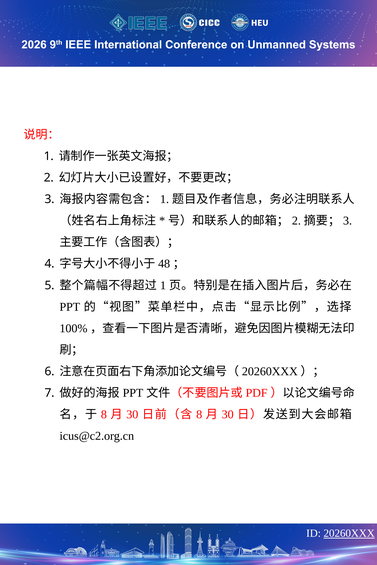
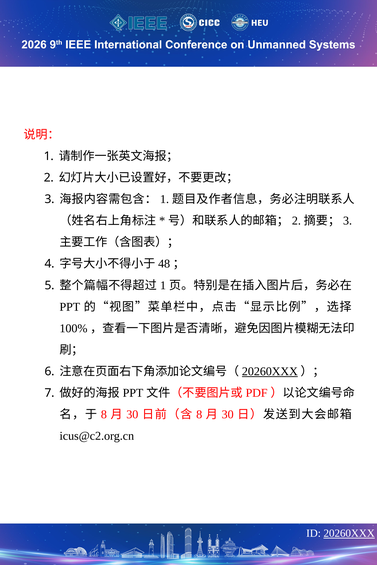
20260XXX underline: none -> present (270, 372)
